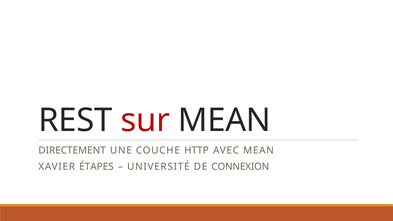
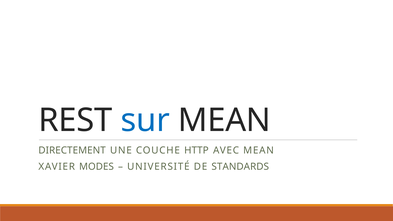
sur colour: red -> blue (145, 120)
ÉTAPES: ÉTAPES -> MODES (96, 167)
CONNEXION: CONNEXION -> STANDARDS (240, 167)
